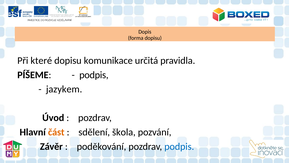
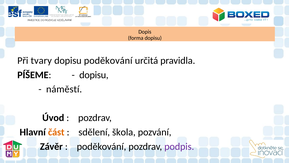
které: které -> tvary (41, 60)
dopisu komunikace: komunikace -> poděkování (108, 60)
podpis: podpis -> dopisu (94, 75)
jazykem: jazykem -> náměstí (64, 89)
podpis colour: blue -> purple (179, 146)
